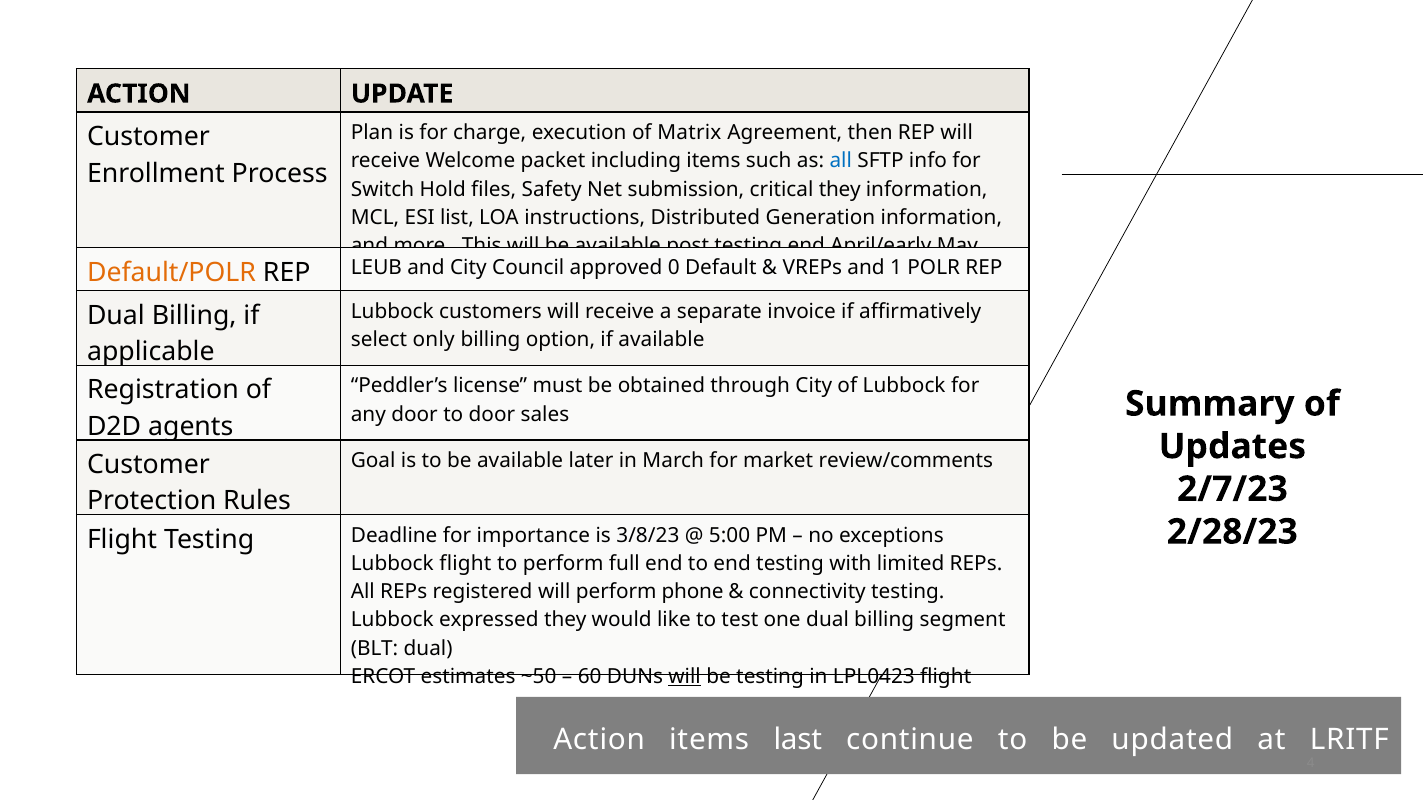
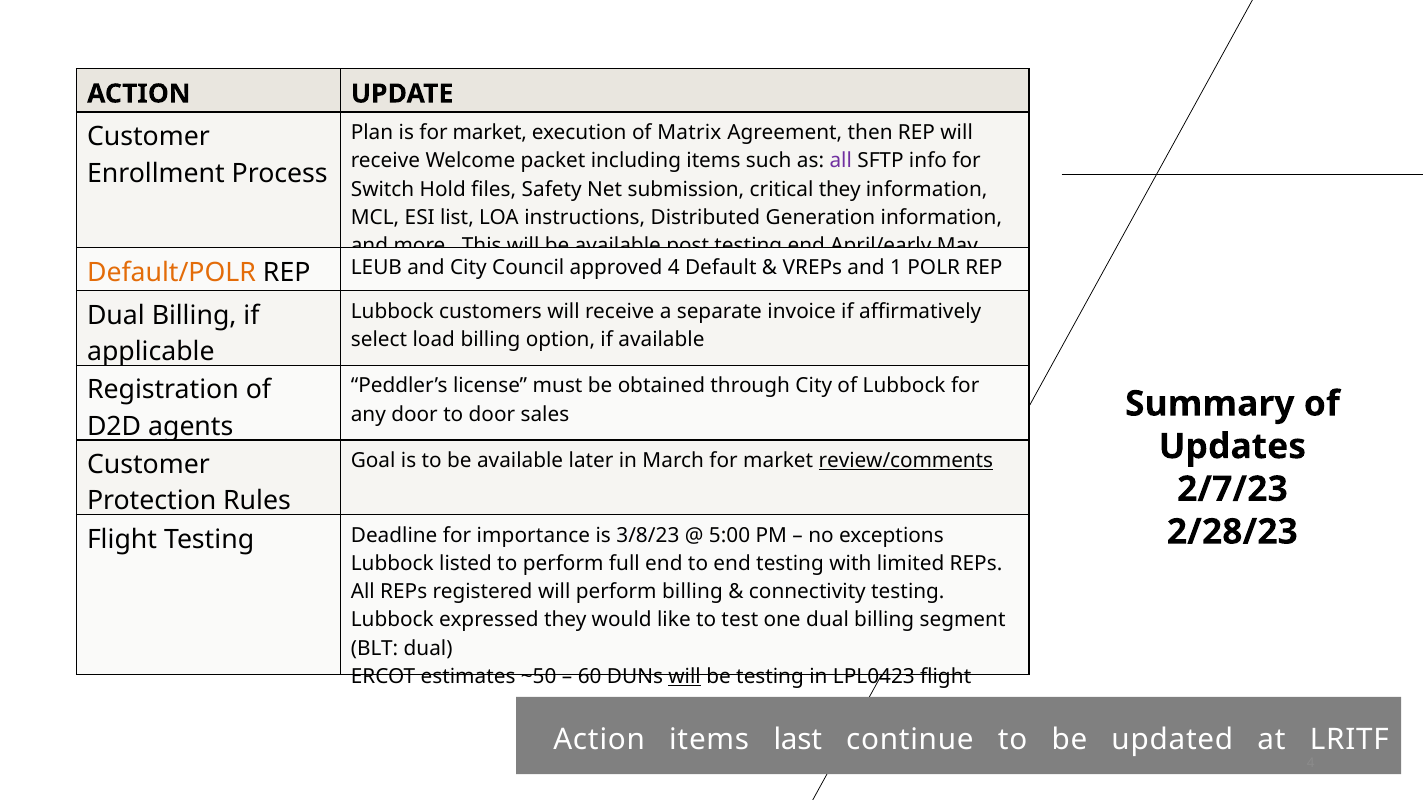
is for charge: charge -> market (490, 133)
all colour: blue -> purple (841, 161)
approved 0: 0 -> 4 (674, 268)
only: only -> load (434, 340)
review/comments underline: none -> present (906, 461)
Lubbock flight: flight -> listed (466, 564)
perform phone: phone -> billing (692, 592)
